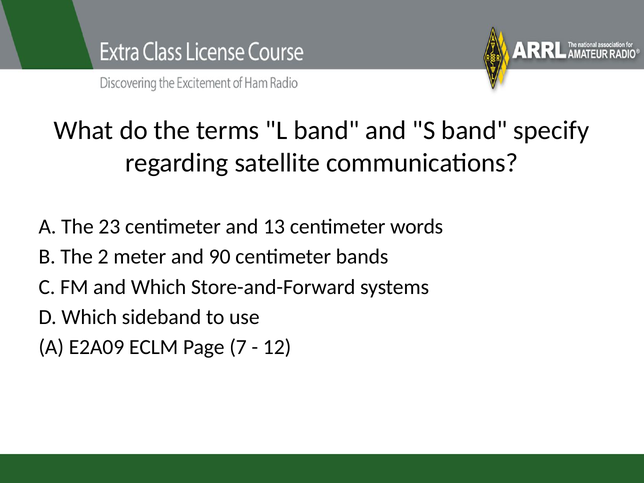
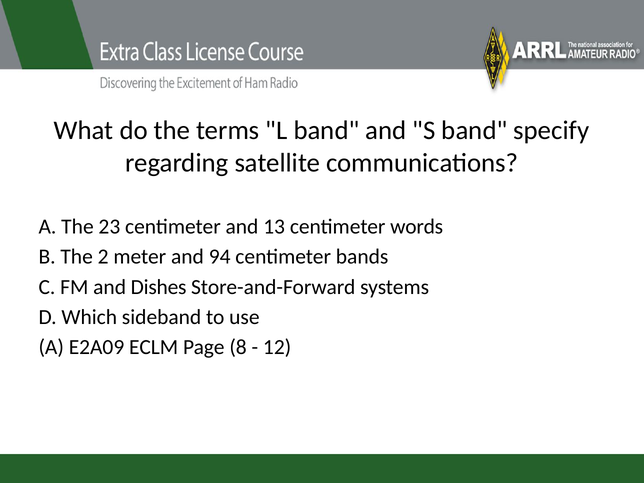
90: 90 -> 94 (220, 257)
and Which: Which -> Dishes (159, 287)
7: 7 -> 8 (238, 347)
